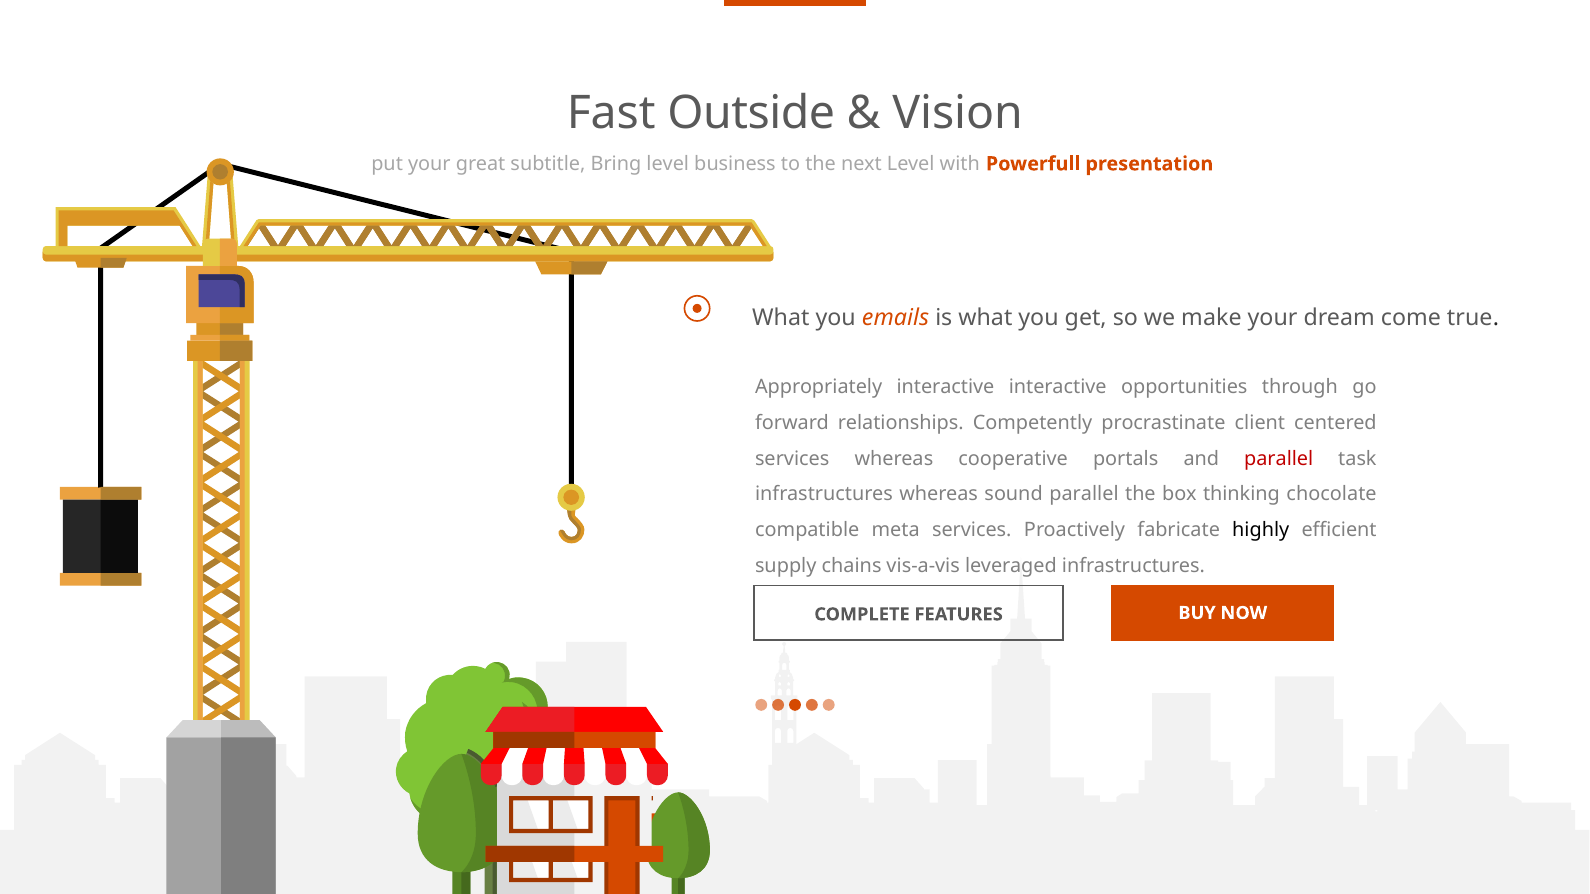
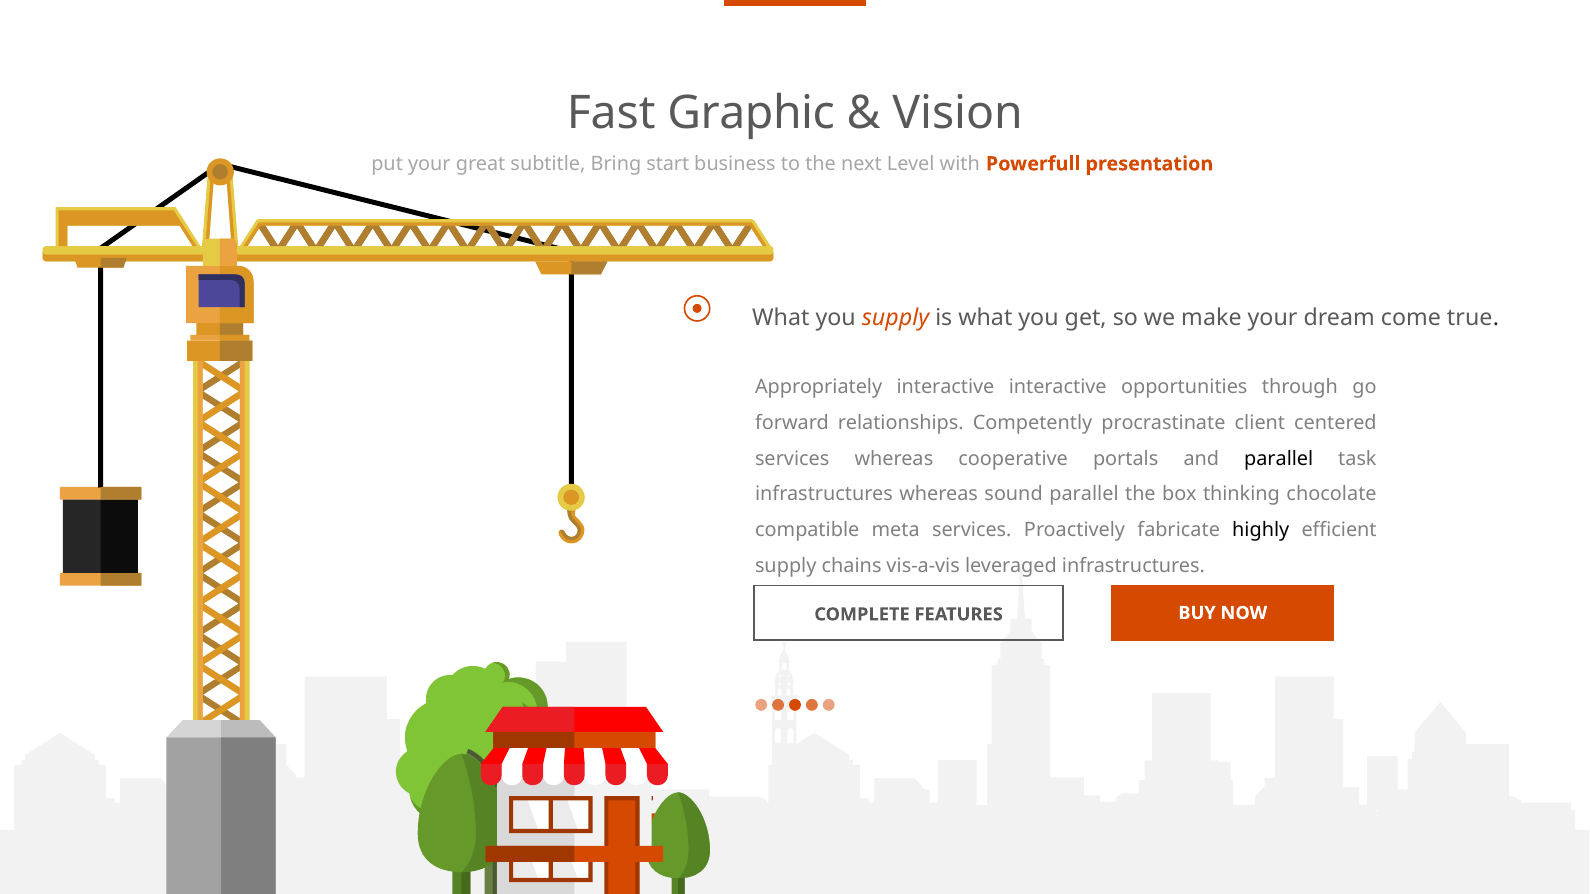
Outside: Outside -> Graphic (751, 113)
Bring level: level -> start (668, 164)
you emails: emails -> supply (896, 318)
parallel colour: red -> black (1279, 459)
